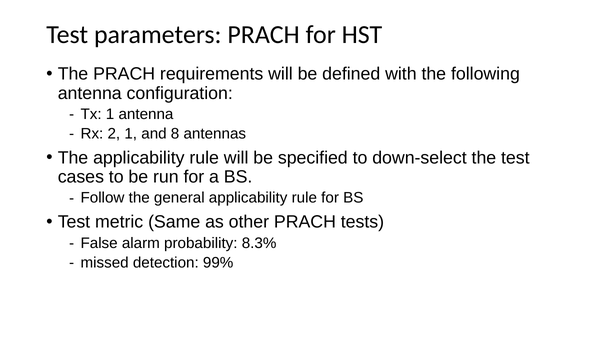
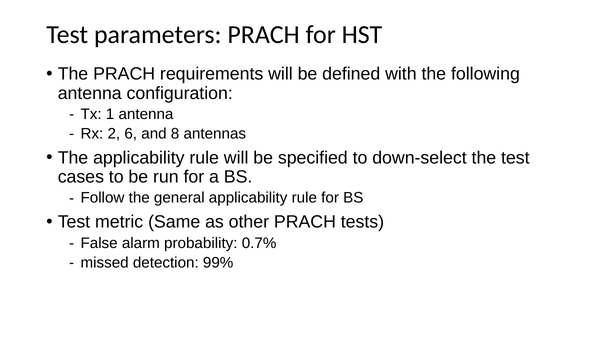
2 1: 1 -> 6 (131, 134)
8.3%: 8.3% -> 0.7% (259, 243)
